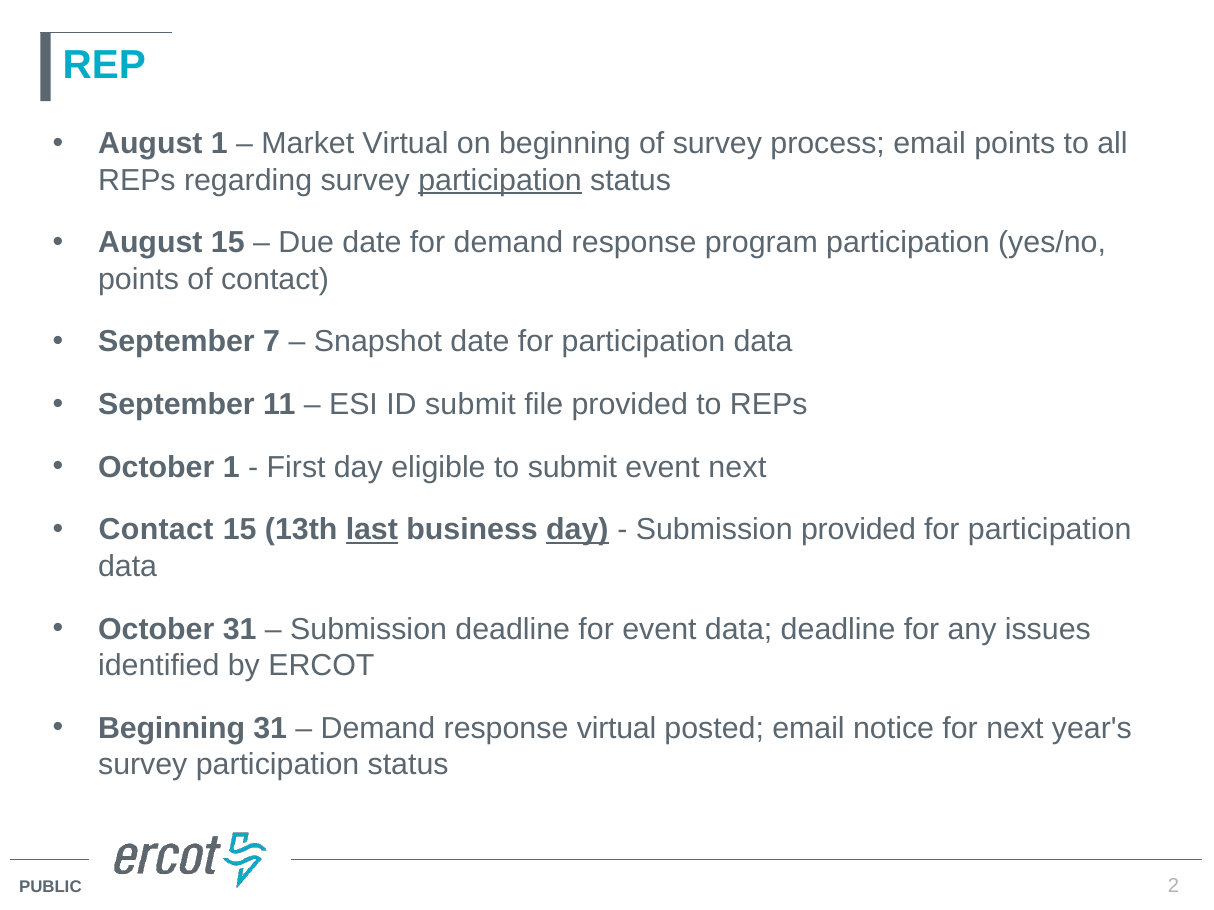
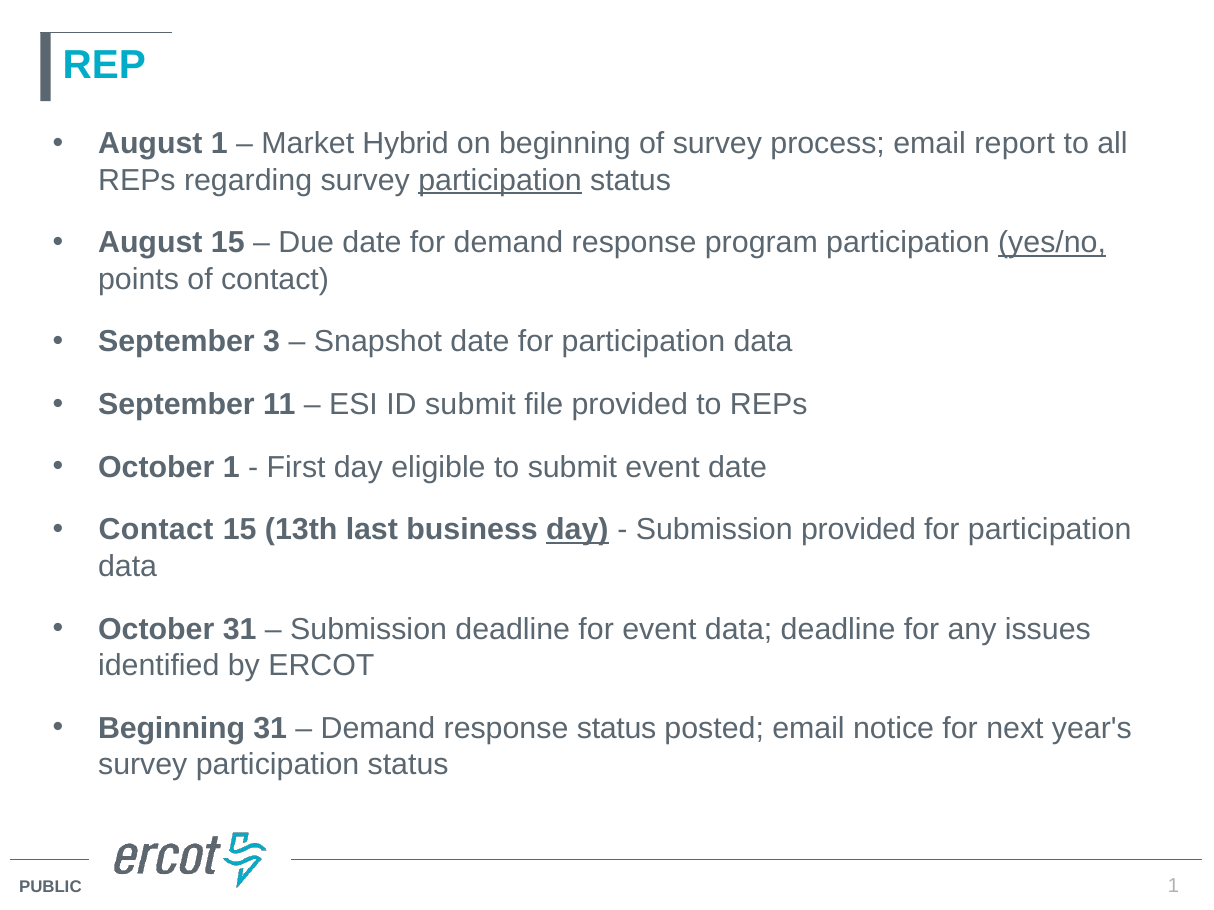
Market Virtual: Virtual -> Hybrid (406, 144)
email points: points -> report (1015, 144)
yes/no underline: none -> present (1052, 243)
7: 7 -> 3 (272, 342)
event next: next -> date (738, 468)
last underline: present -> none (372, 530)
response virtual: virtual -> status (617, 729)
2: 2 -> 1 (1174, 887)
